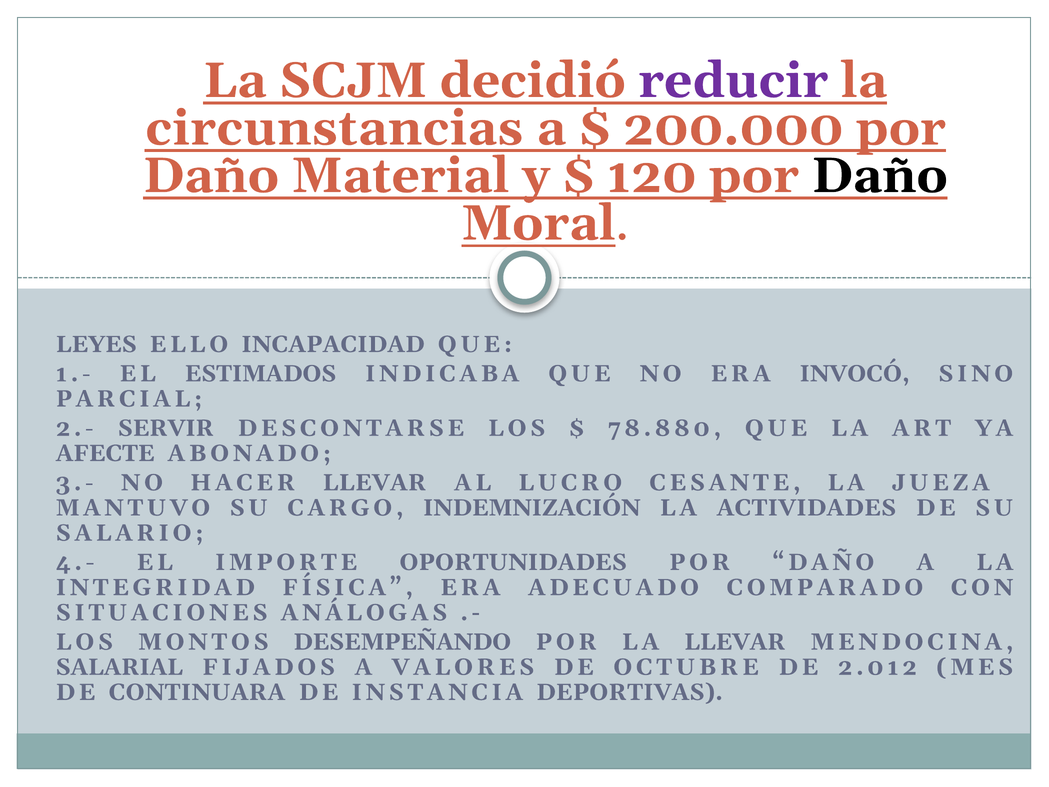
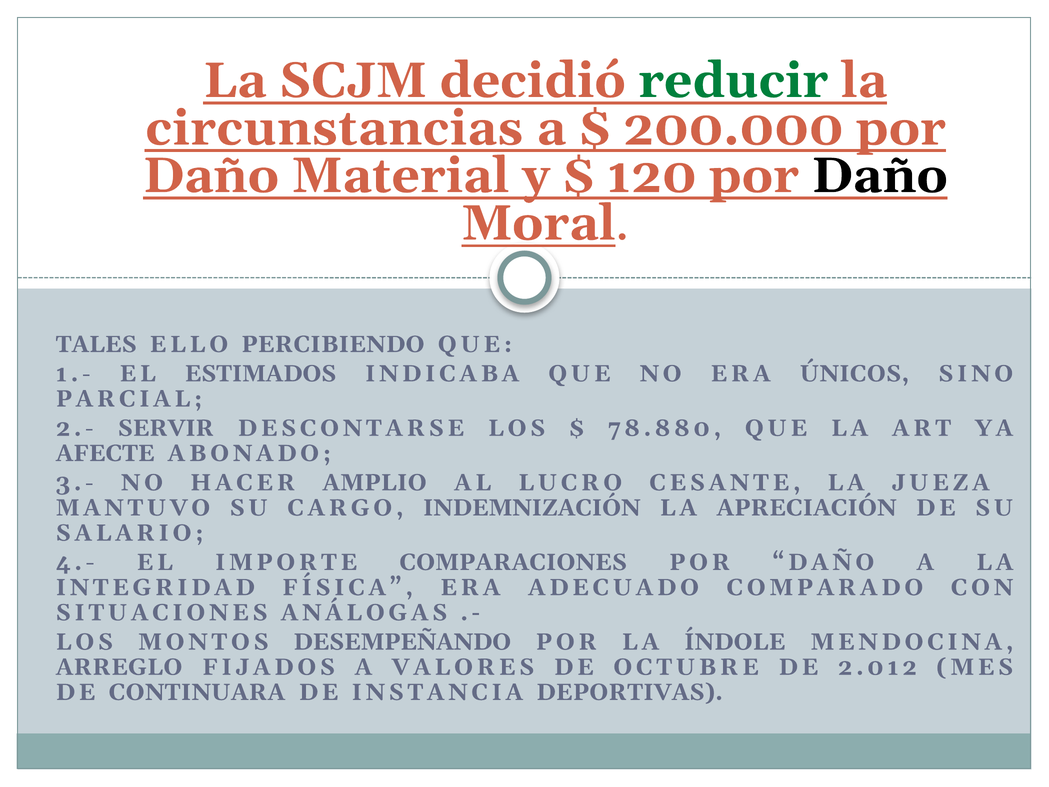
reducir colour: purple -> green (733, 81)
LEYES: LEYES -> TALES (96, 344)
INCAPACIDAD: INCAPACIDAD -> PERCIBIENDO (333, 344)
INVOCÓ: INVOCÓ -> ÚNICOS (854, 374)
HACER LLEVAR: LLEVAR -> AMPLIO (375, 482)
ACTIVIDADES: ACTIVIDADES -> APRECIACIÓN (807, 508)
OPORTUNIDADES: OPORTUNIDADES -> COMPARACIONES (513, 562)
LA LLEVAR: LLEVAR -> ÍNDOLE (735, 642)
SALARIAL: SALARIAL -> ARREGLO (119, 667)
